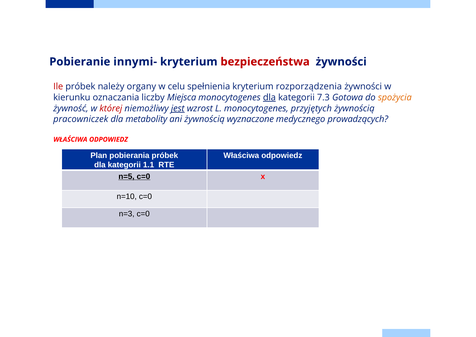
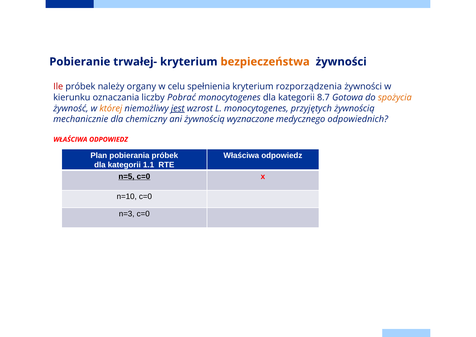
innymi-: innymi- -> trwałej- (135, 62)
bezpieczeństwa colour: red -> orange (265, 62)
Miejsca: Miejsca -> Pobrać (182, 97)
dla underline: present -> none (269, 97)
7.3: 7.3 -> 8.7 (323, 97)
której colour: red -> orange (111, 108)
pracowniczek: pracowniczek -> mechanicznie (81, 119)
metabolity: metabolity -> chemiczny (146, 119)
prowadzących: prowadzących -> odpowiednich (358, 119)
